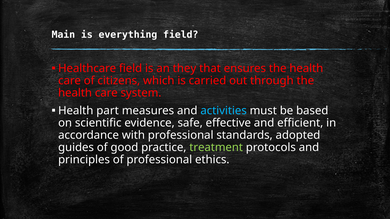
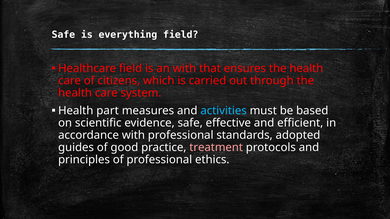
Main: Main -> Safe (63, 35)
an they: they -> with (184, 68)
treatment colour: light green -> pink (216, 148)
